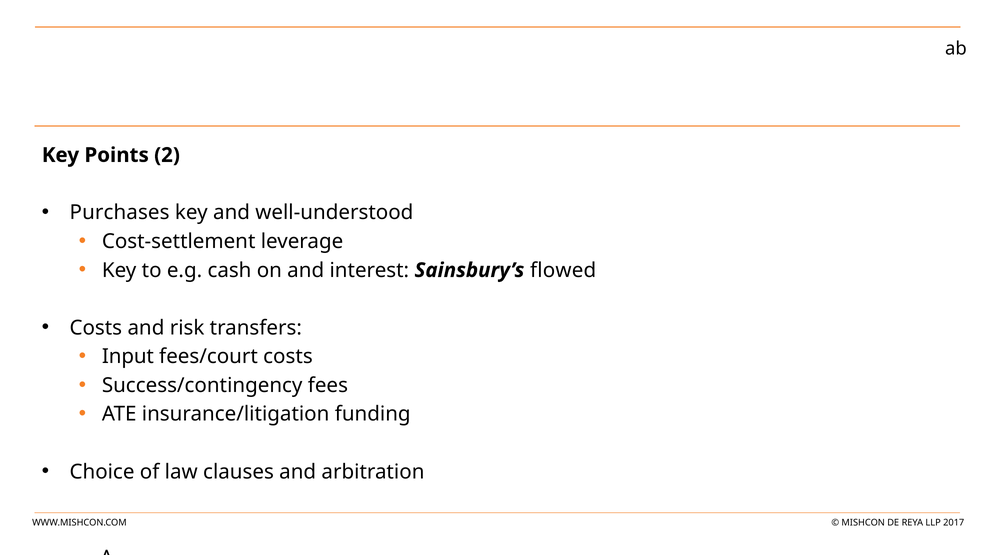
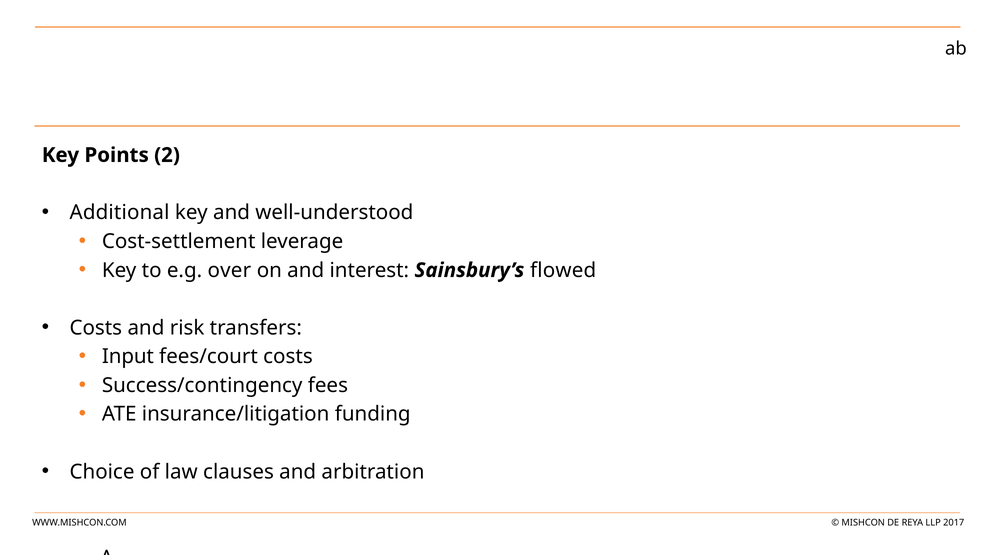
Purchases: Purchases -> Additional (120, 213)
cash: cash -> over (229, 270)
